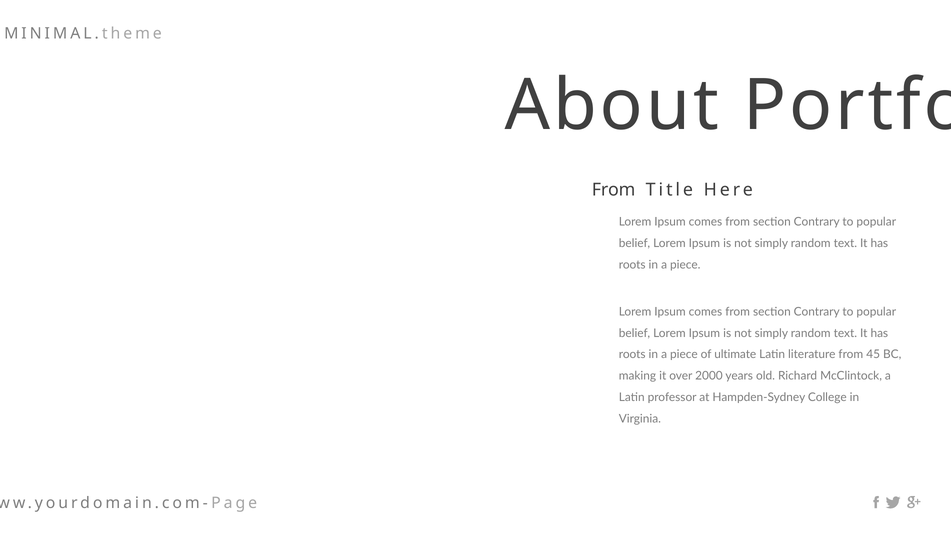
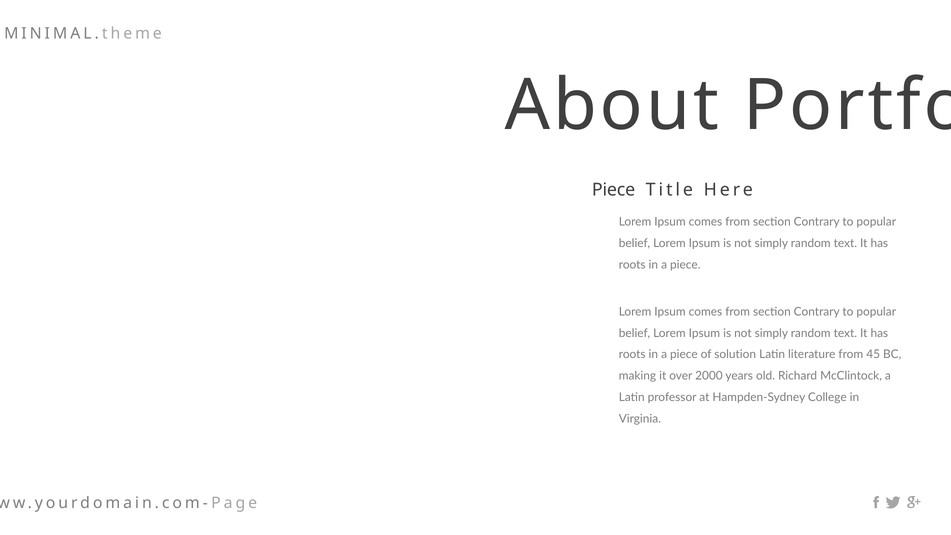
From: From -> Piece (614, 190)
ultimate: ultimate -> solution (735, 354)
